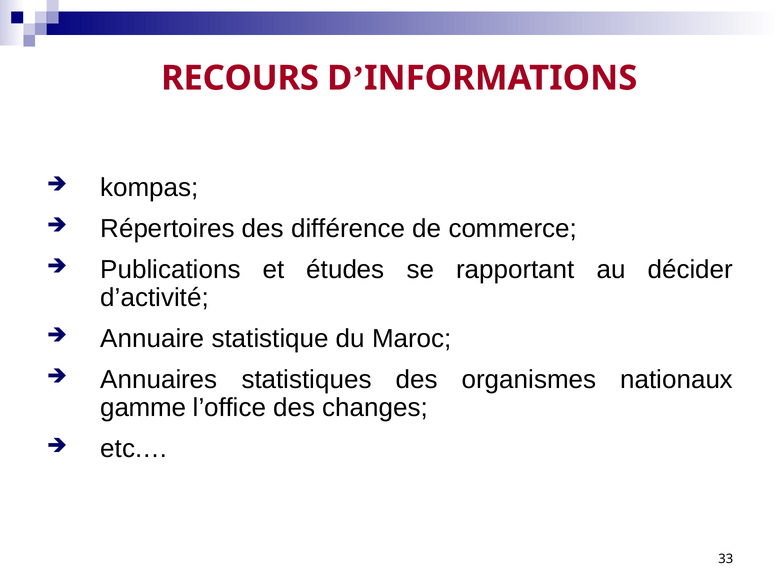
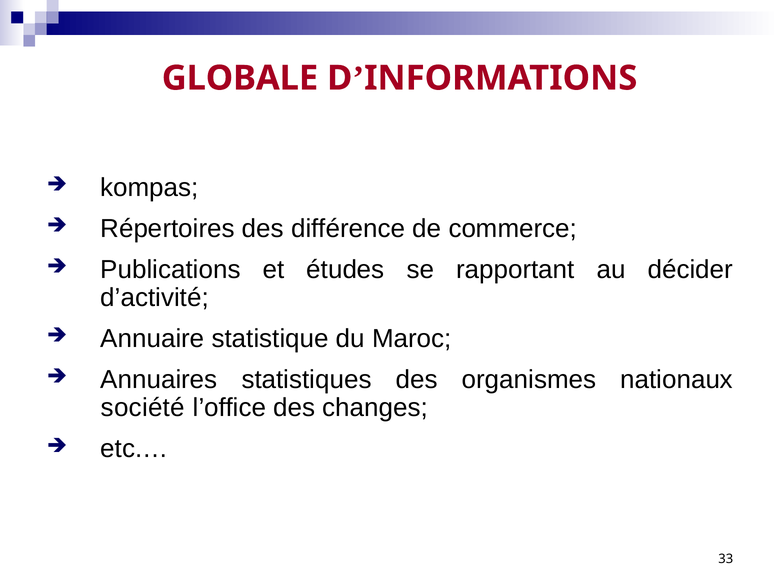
RECOURS: RECOURS -> GLOBALE (240, 78)
gamme: gamme -> société (143, 408)
